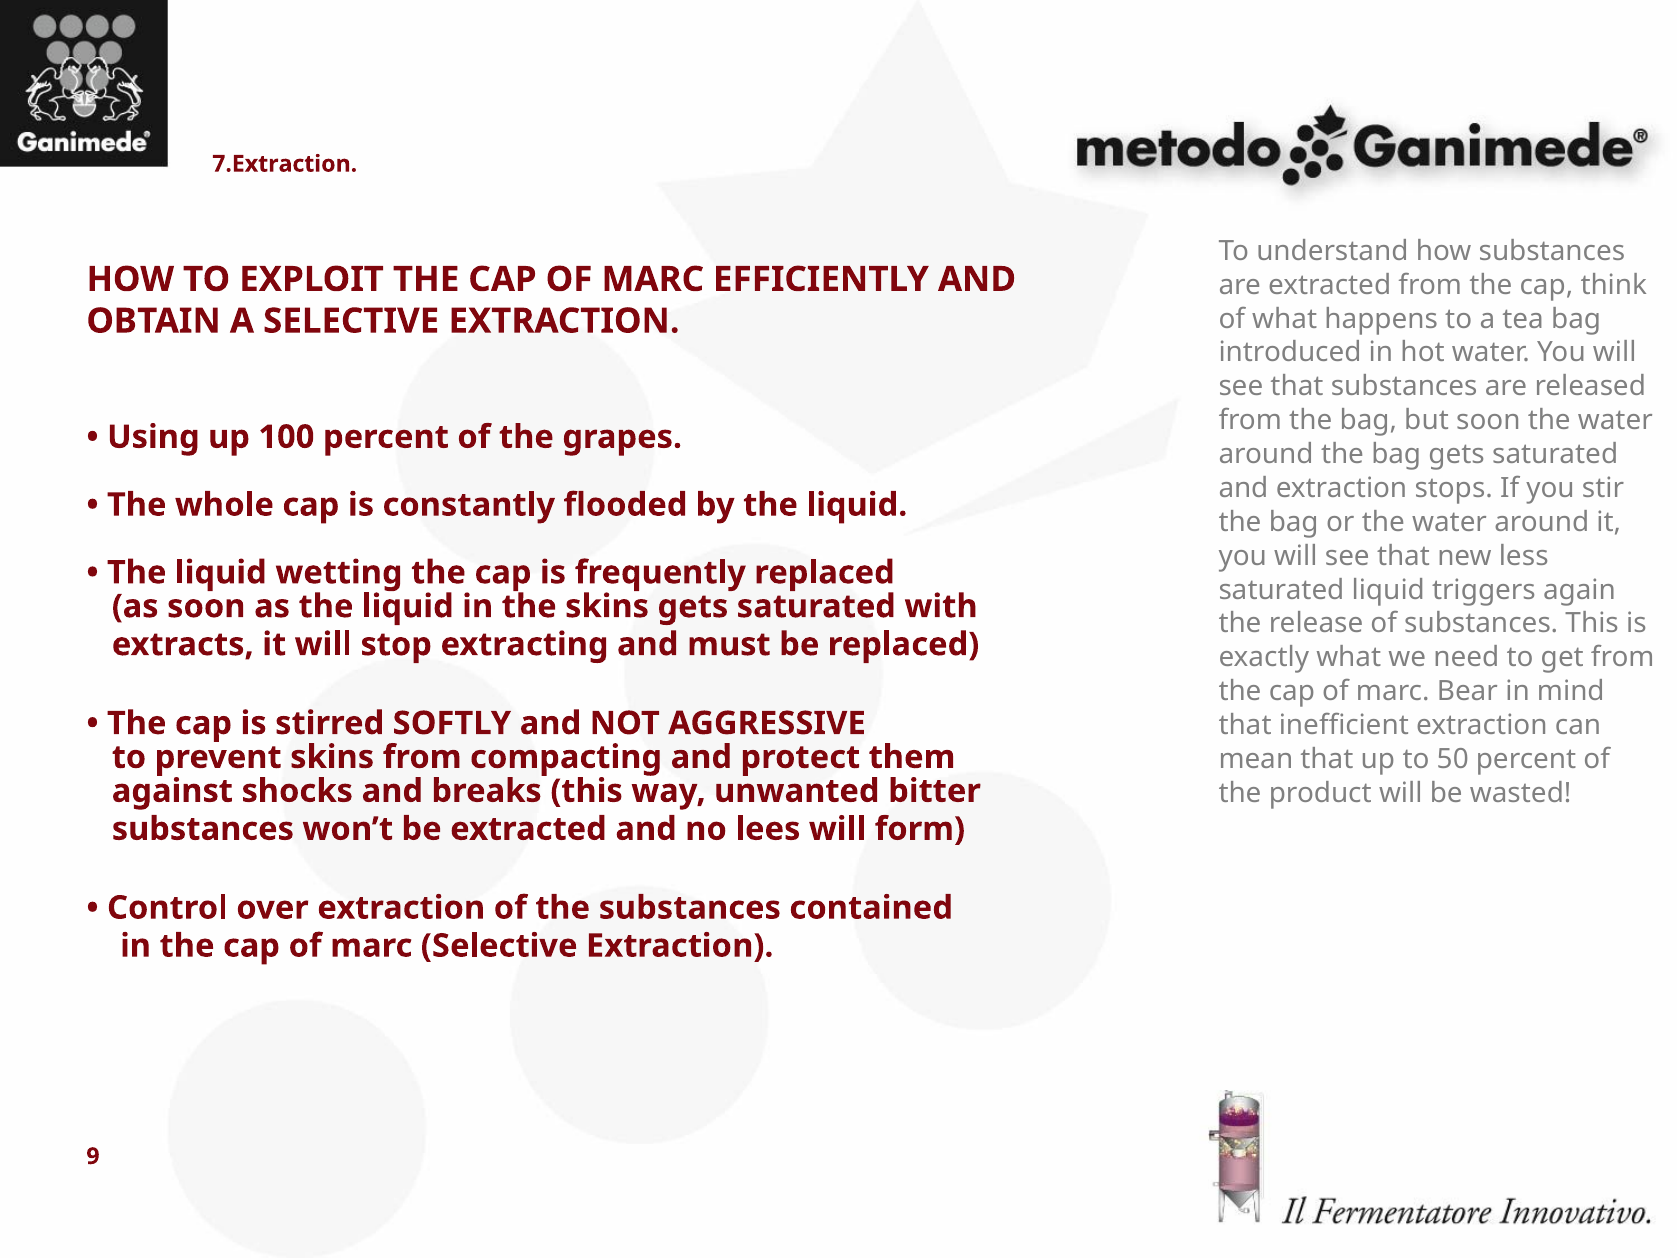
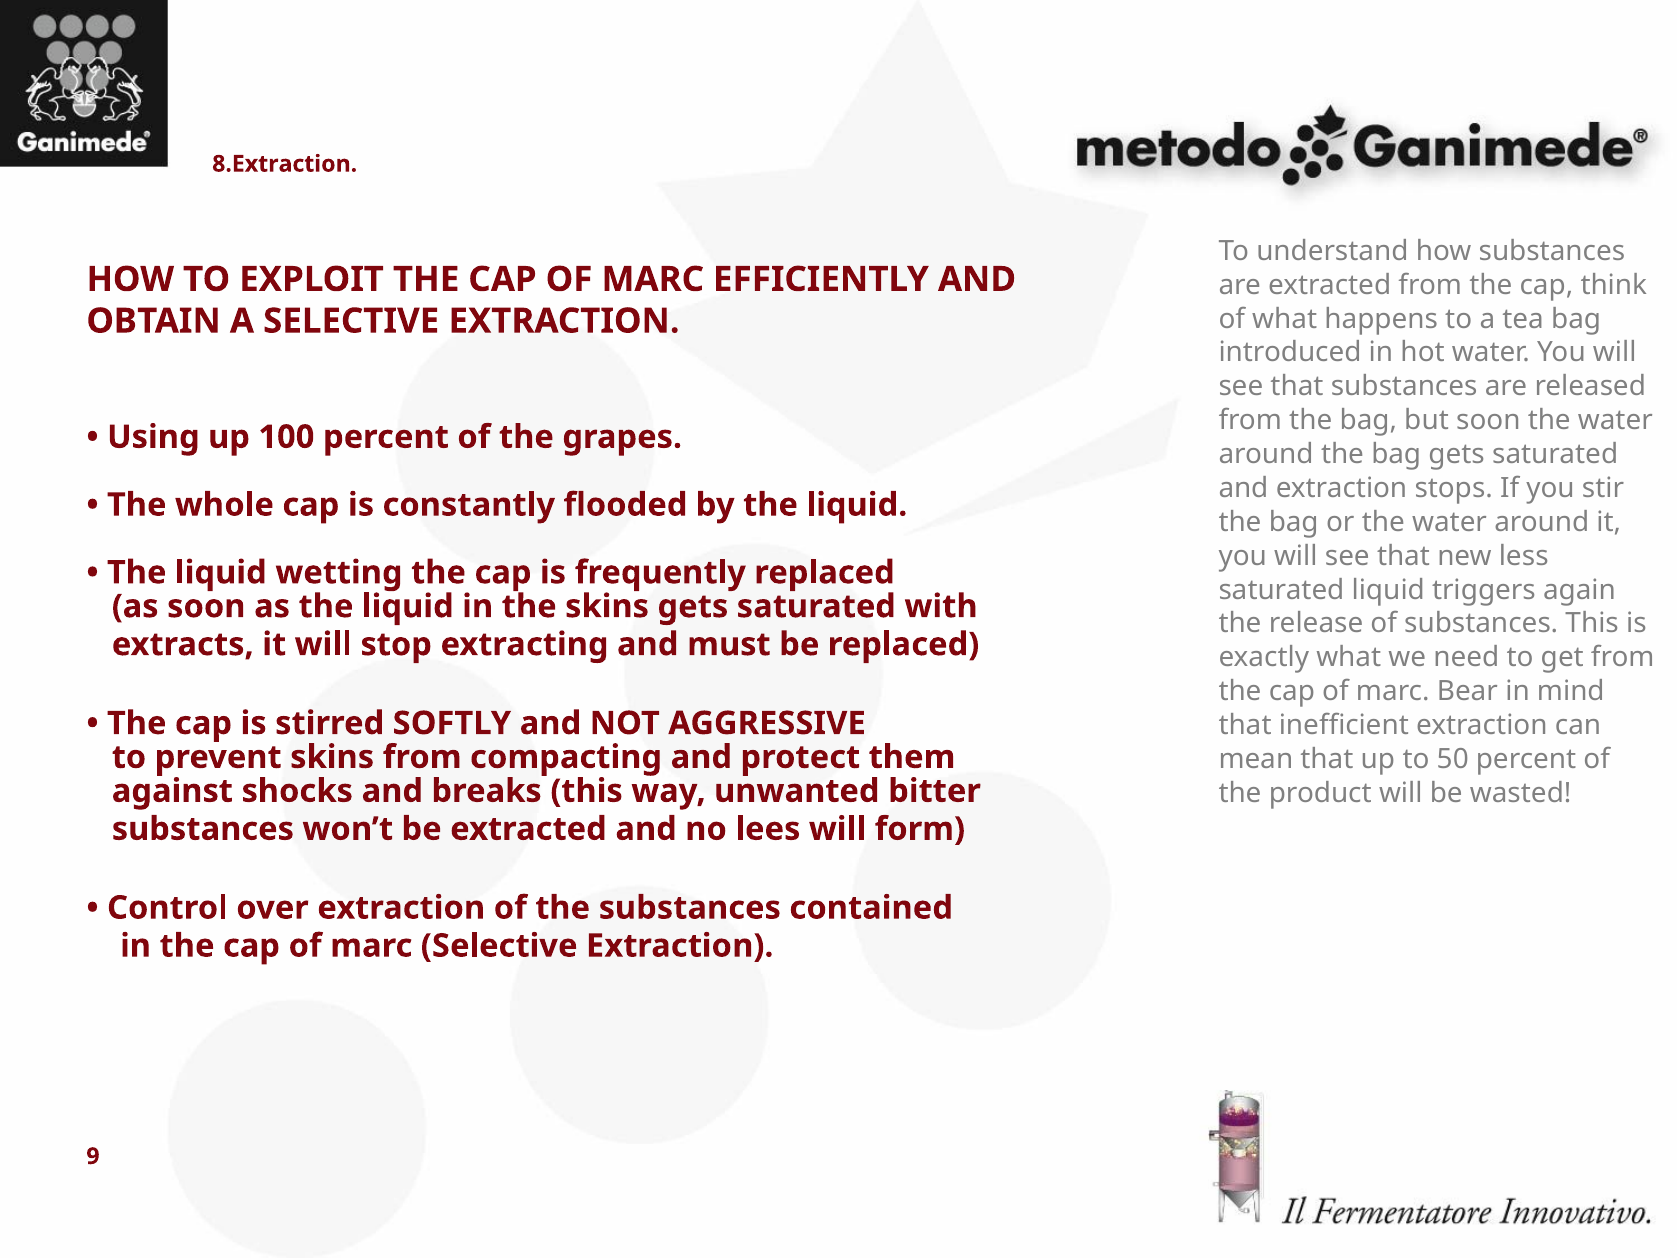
7.Extraction: 7.Extraction -> 8.Extraction (285, 164)
